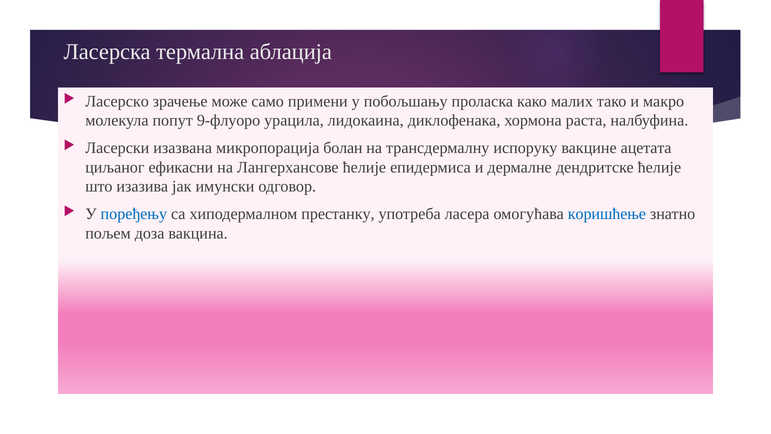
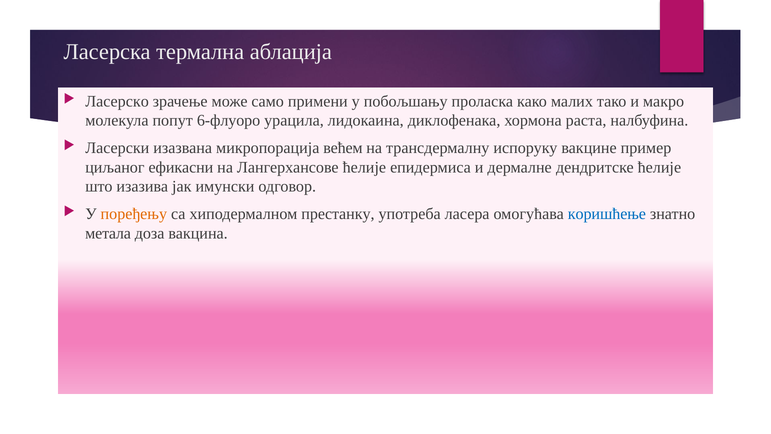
9-флуоро: 9-флуоро -> 6-флуоро (229, 121)
болан: болан -> већем (343, 148)
ацетата: ацетата -> пример (646, 148)
поређењу colour: blue -> orange (134, 214)
пољем: пољем -> метала (108, 233)
